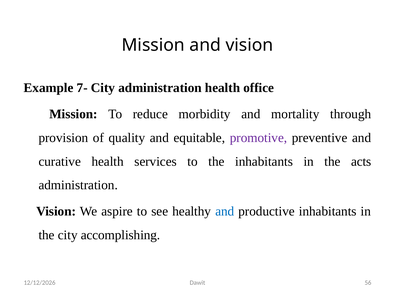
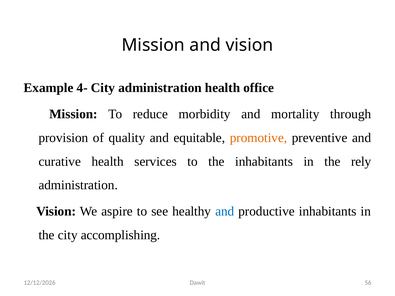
7-: 7- -> 4- (82, 88)
promotive colour: purple -> orange (258, 138)
acts: acts -> rely (361, 162)
